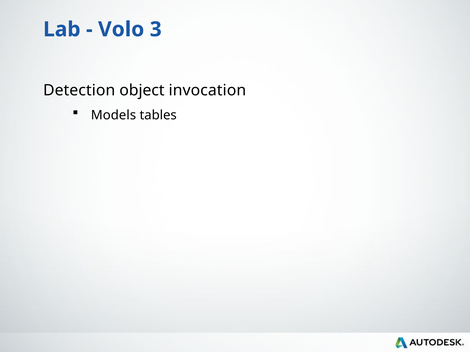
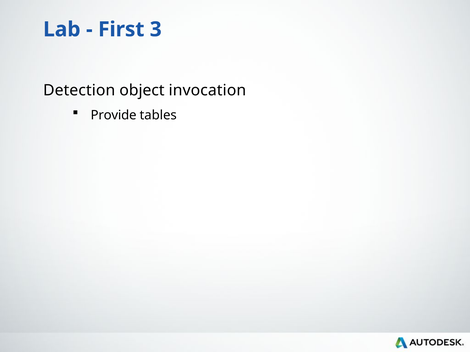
Volo: Volo -> First (121, 29)
Models: Models -> Provide (114, 115)
